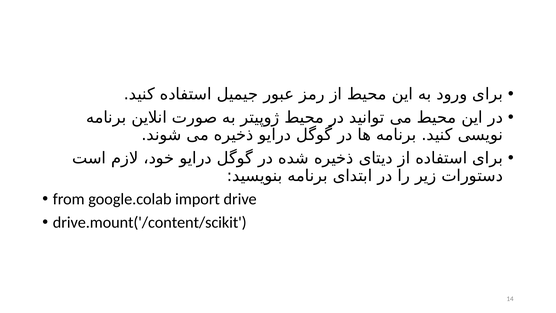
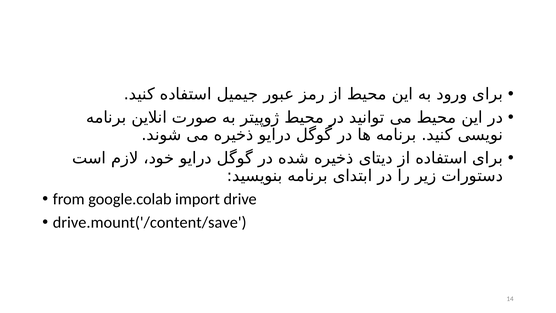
drive.mount('/content/scikit: drive.mount('/content/scikit -> drive.mount('/content/save (150, 222)
